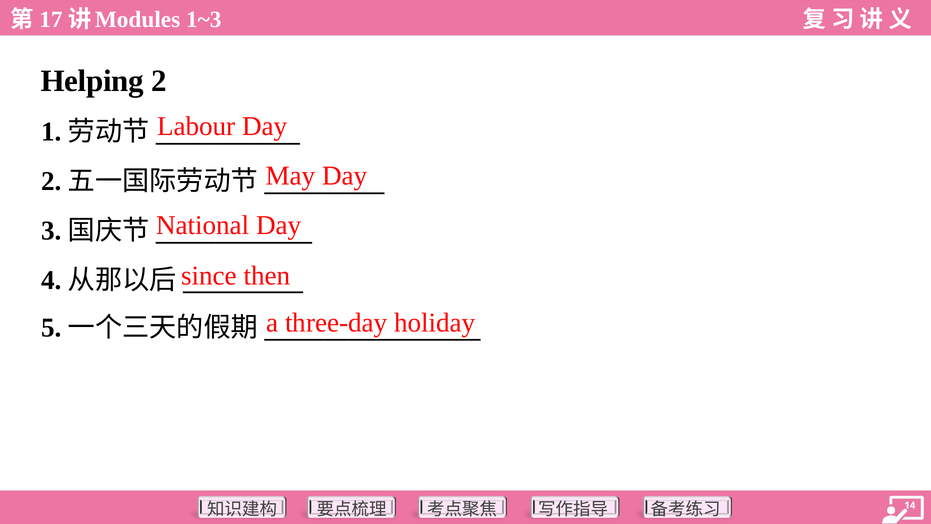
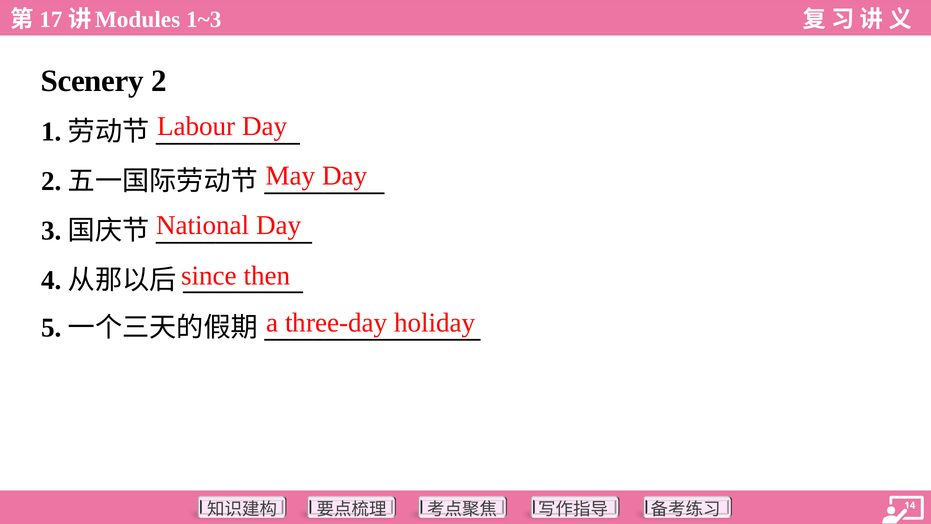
Helping: Helping -> Scenery (92, 81)
